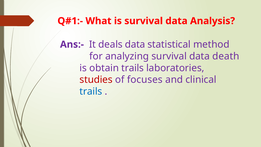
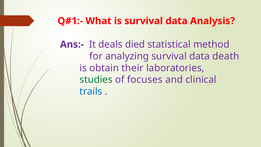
deals data: data -> died (135, 44)
obtain trails: trails -> their (132, 68)
studies colour: red -> green (96, 80)
